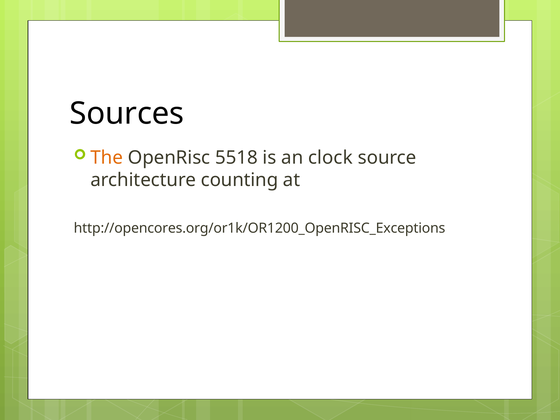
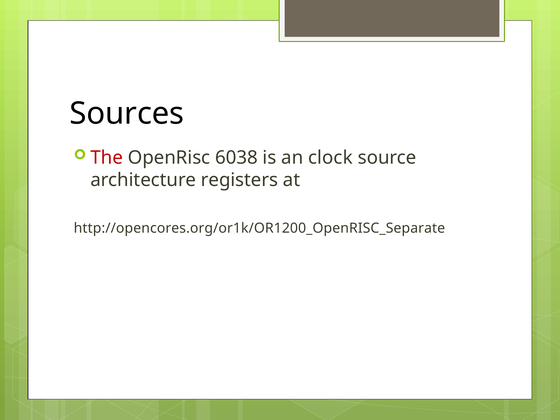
The colour: orange -> red (107, 158)
5518: 5518 -> 6038 (236, 158)
counting: counting -> registers (239, 180)
http://opencores.org/or1k/OR1200_OpenRISC_Exceptions: http://opencores.org/or1k/OR1200_OpenRISC_Exceptions -> http://opencores.org/or1k/OR1200_OpenRISC_Separate (259, 228)
